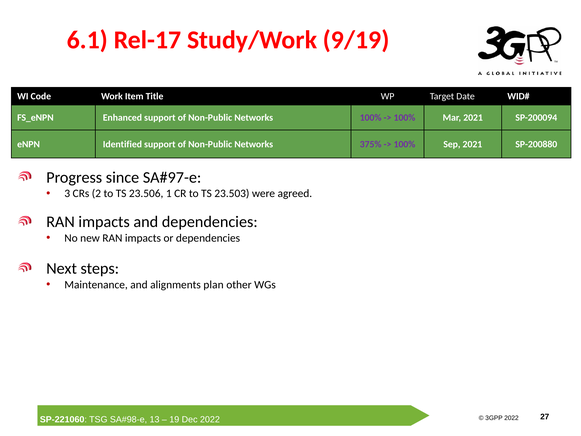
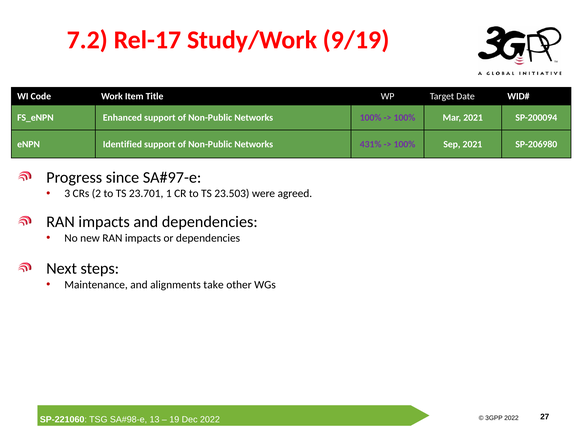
6.1: 6.1 -> 7.2 (87, 40)
375%: 375% -> 431% (371, 144)
SP-200880: SP-200880 -> SP-206980 (536, 144)
23.506: 23.506 -> 23.701 (146, 193)
plan: plan -> take (214, 284)
